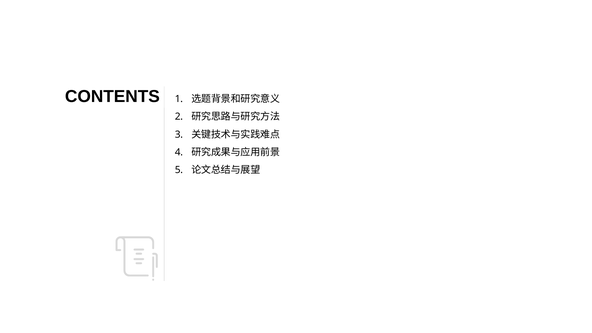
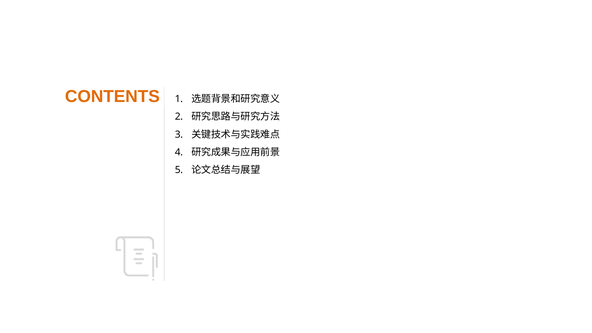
CONTENTS colour: black -> orange (112, 96)
